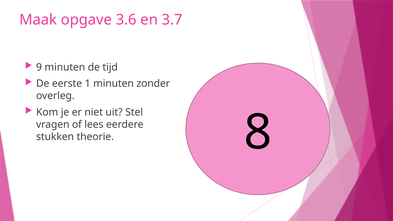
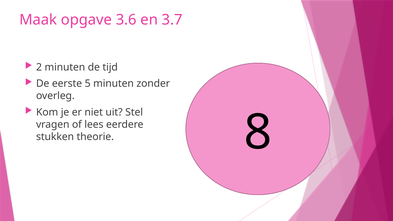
9: 9 -> 2 (39, 67)
1: 1 -> 5 (88, 84)
